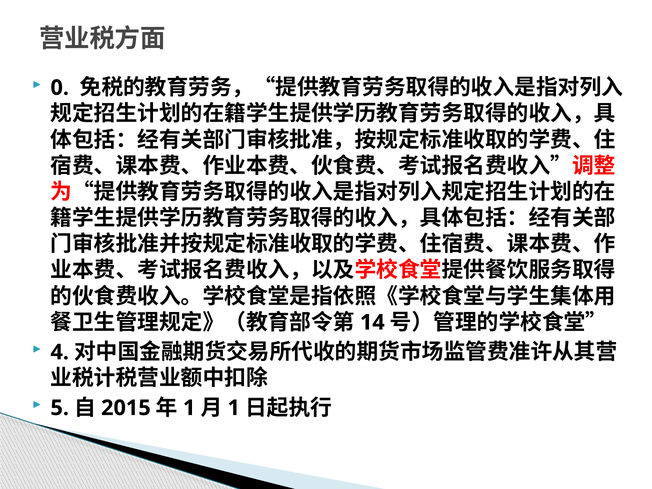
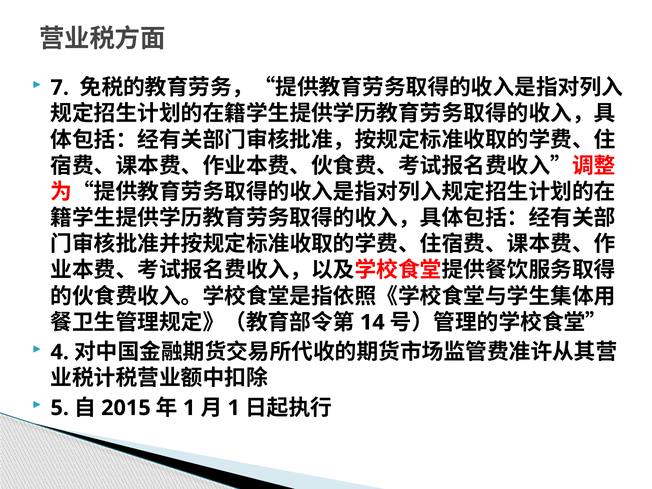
0: 0 -> 7 (60, 88)
